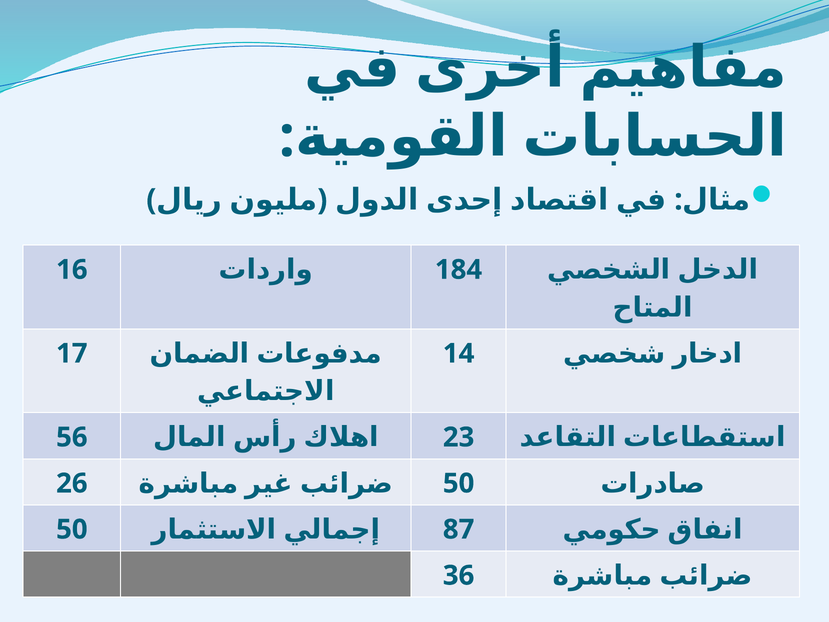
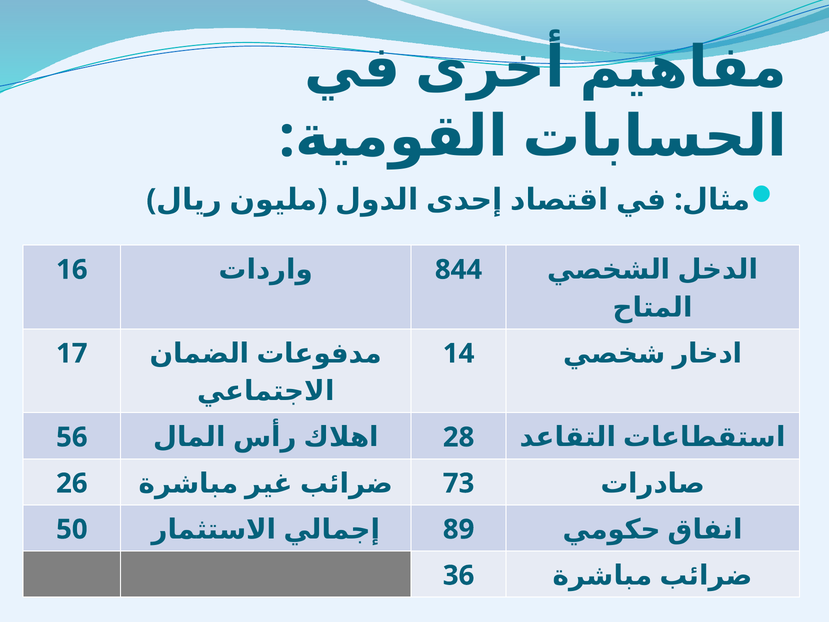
184: 184 -> 844 (459, 270)
23: 23 -> 28 (459, 437)
50: 50 -> 73 (459, 483)
87: 87 -> 89 (459, 529)
